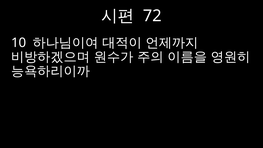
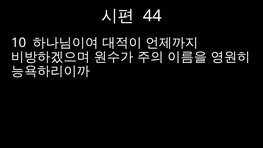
72: 72 -> 44 (152, 16)
